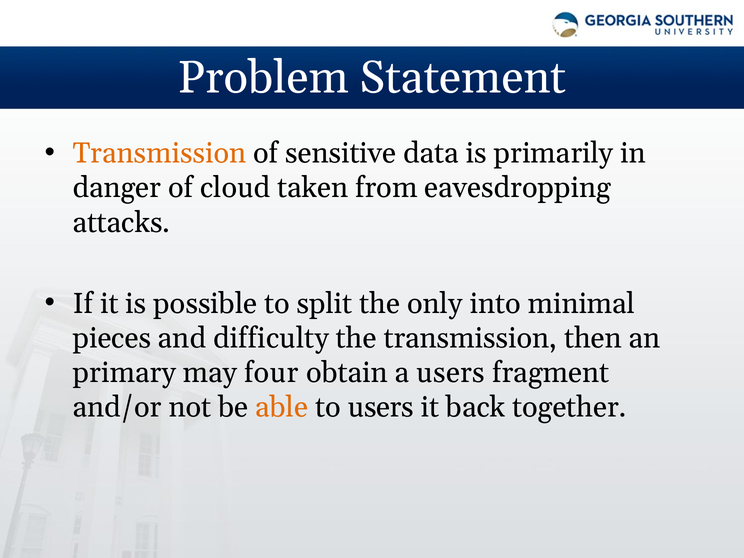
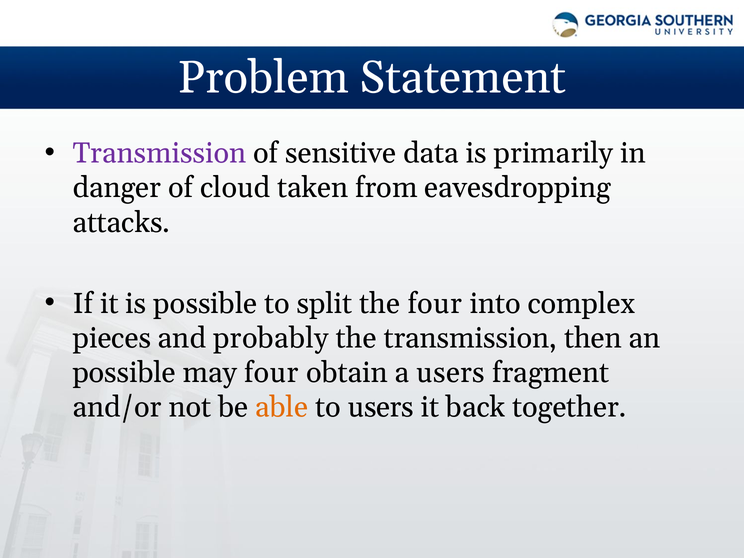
Transmission colour: orange -> purple (159, 153)
the only: only -> four (435, 303)
minimal: minimal -> complex (581, 303)
difficulty: difficulty -> probably (271, 338)
primary: primary -> possible (124, 373)
